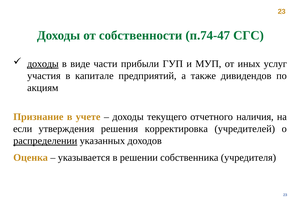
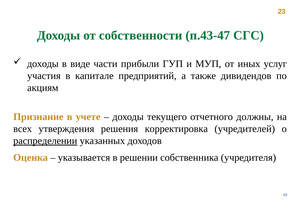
п.74-47: п.74-47 -> п.43-47 (208, 35)
доходы underline: present -> none (43, 64)
наличия: наличия -> должны (255, 117)
если: если -> всех (23, 129)
